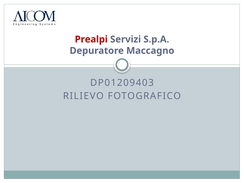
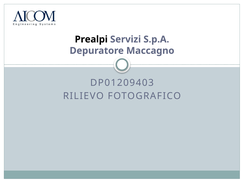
Prealpi colour: red -> black (91, 39)
